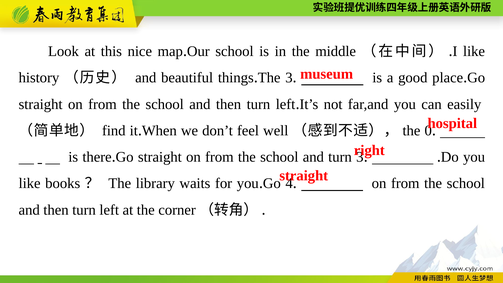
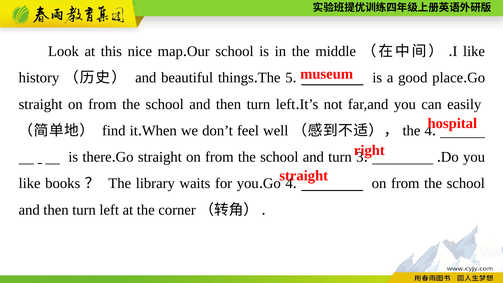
The 3: 3 -> 5 (289, 78)
the 0: 0 -> 4 (428, 131)
